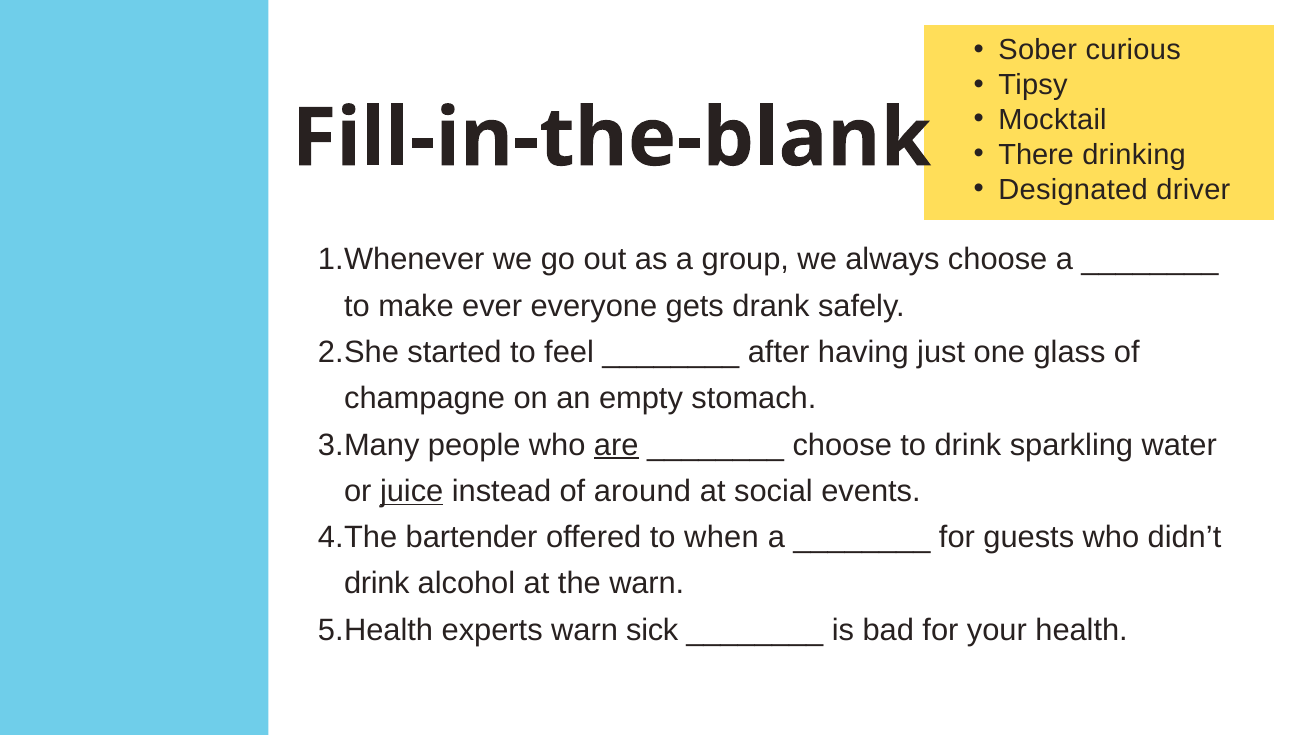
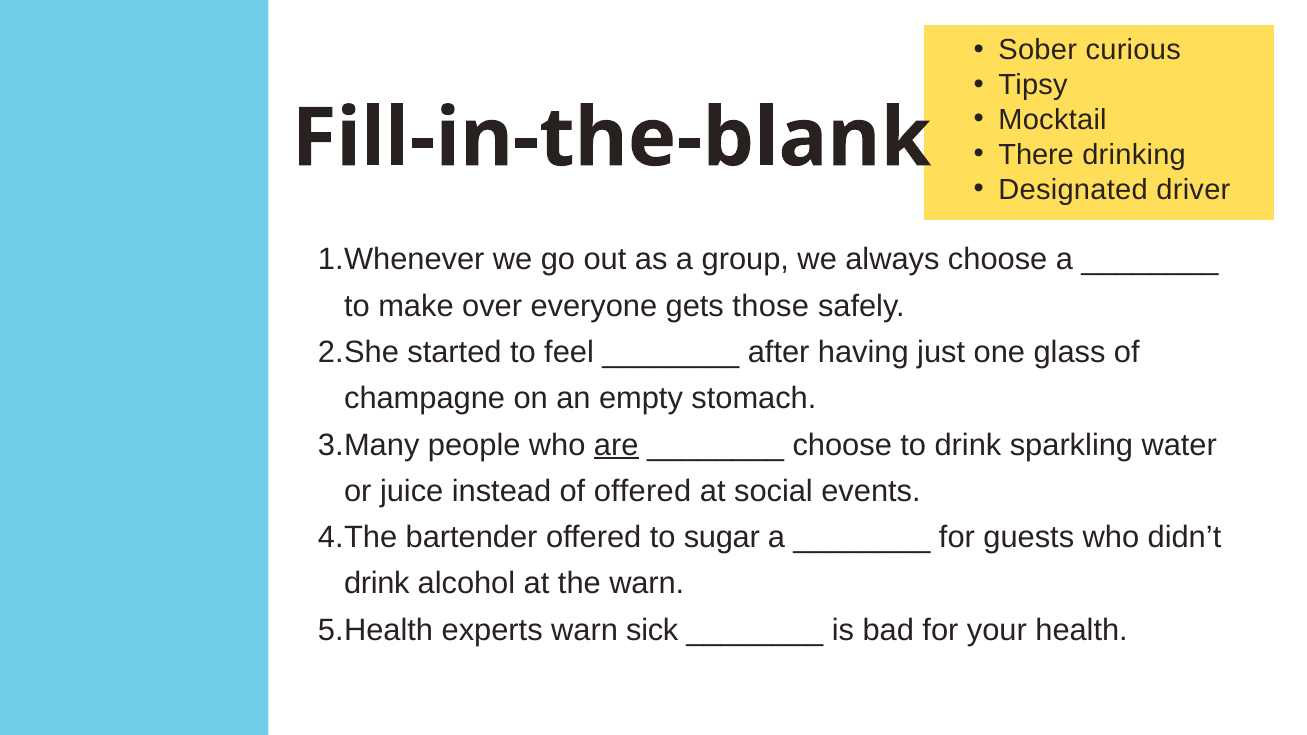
ever: ever -> over (492, 306)
drank: drank -> those (771, 306)
juice underline: present -> none (412, 491)
of around: around -> offered (642, 491)
when: when -> sugar (722, 538)
